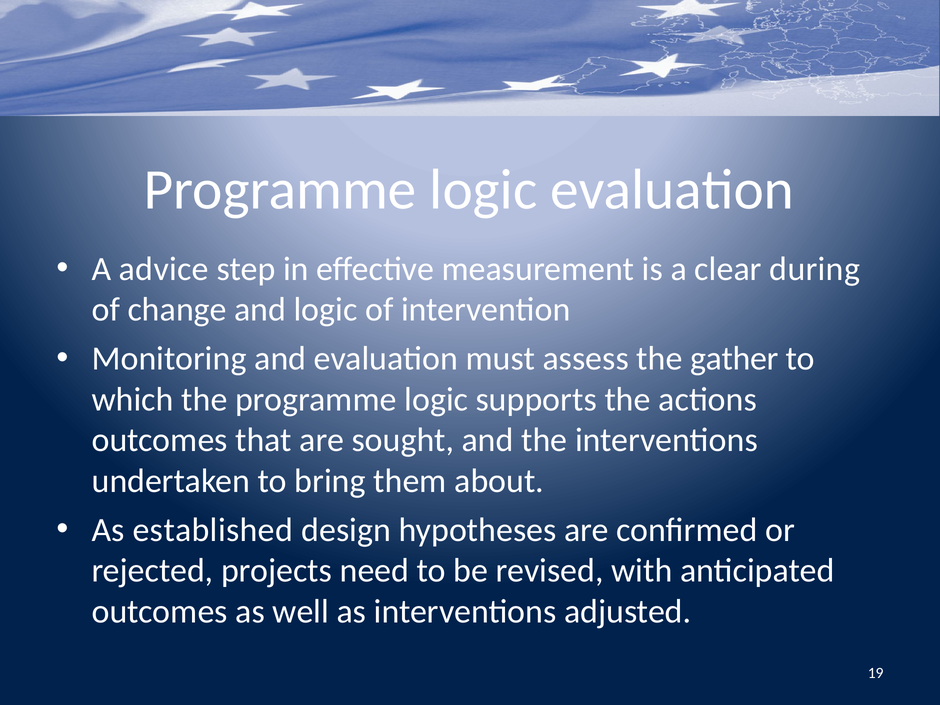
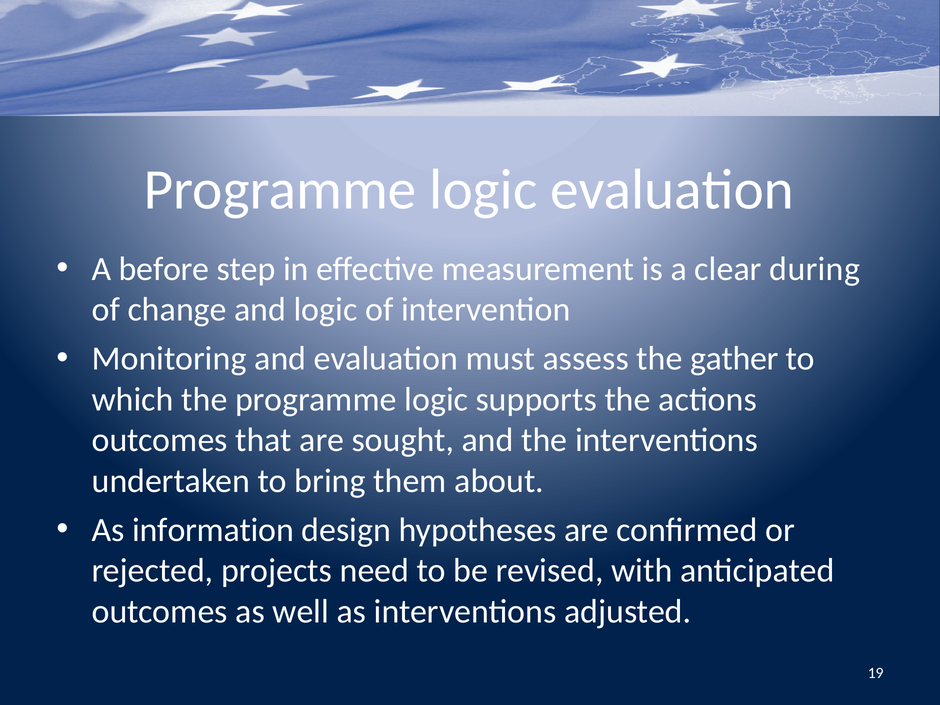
advice: advice -> before (164, 269)
established: established -> information (213, 530)
